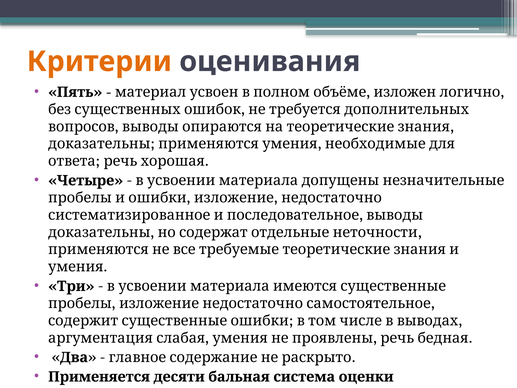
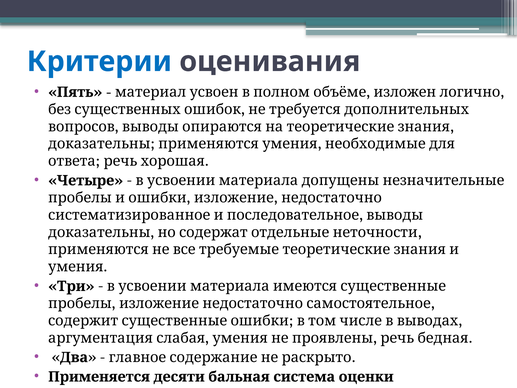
Критерии colour: orange -> blue (99, 62)
